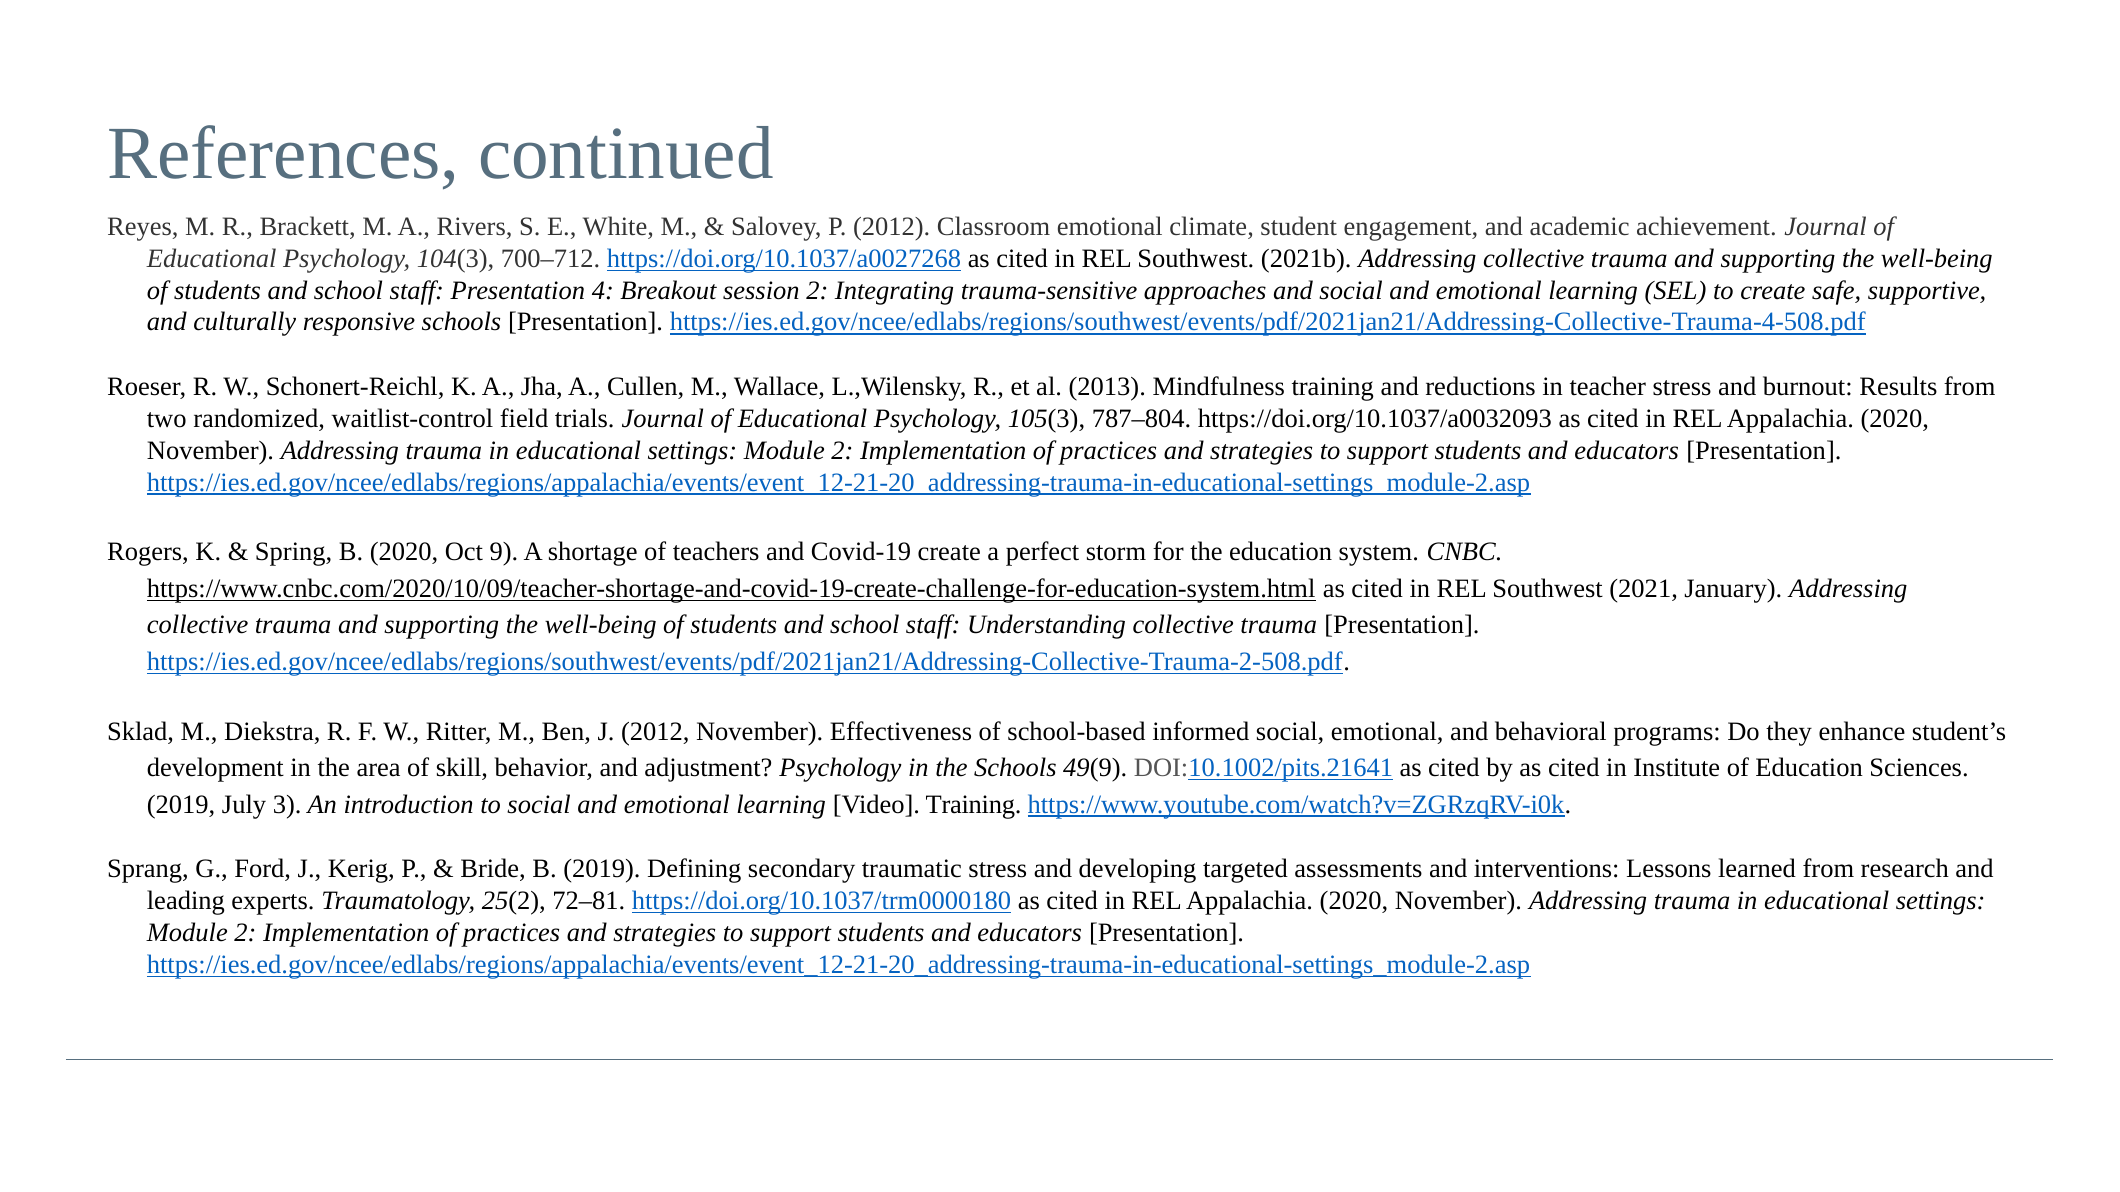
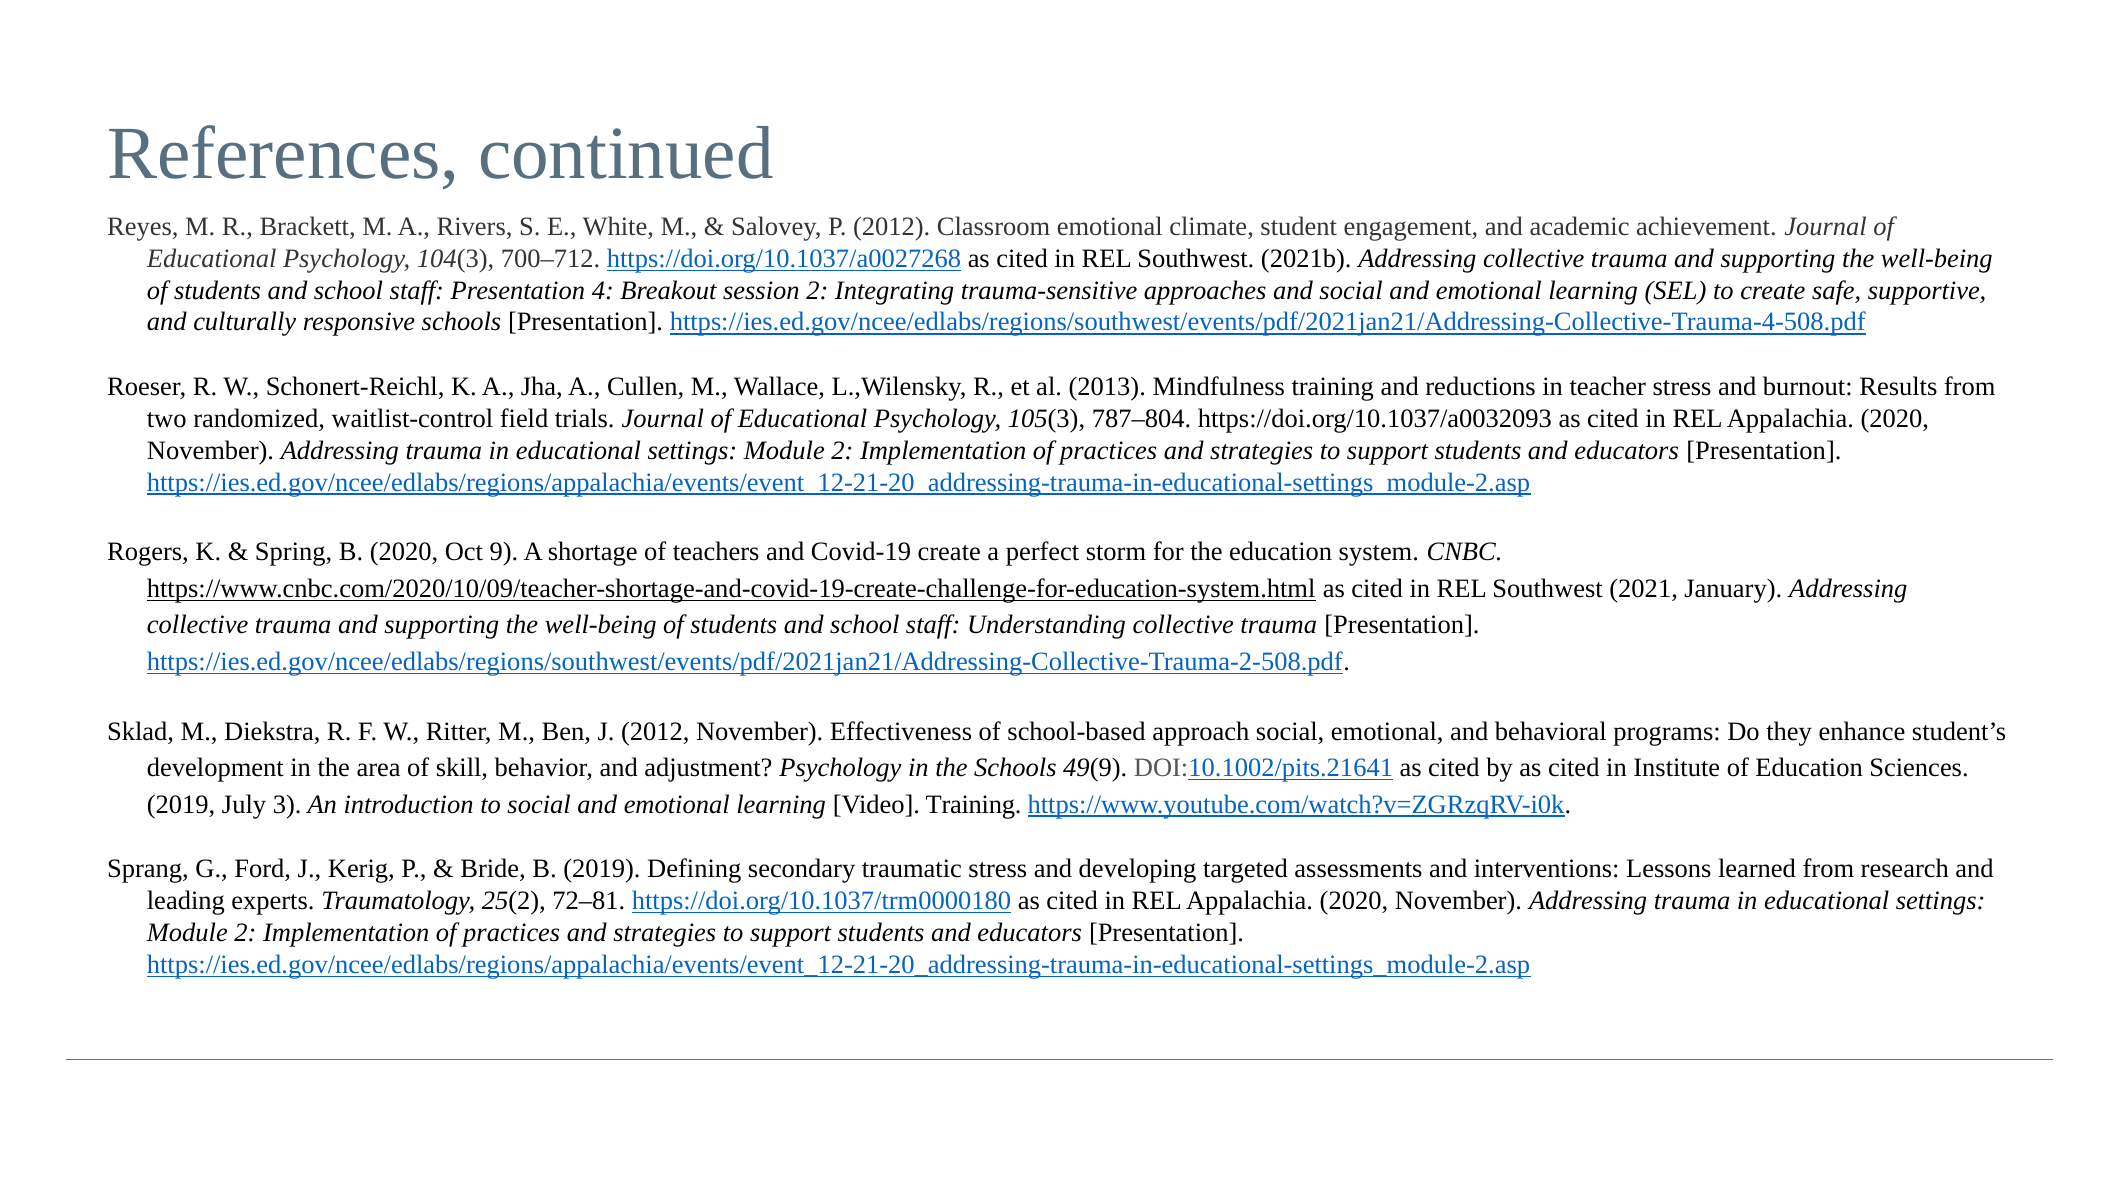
informed: informed -> approach (1201, 732)
